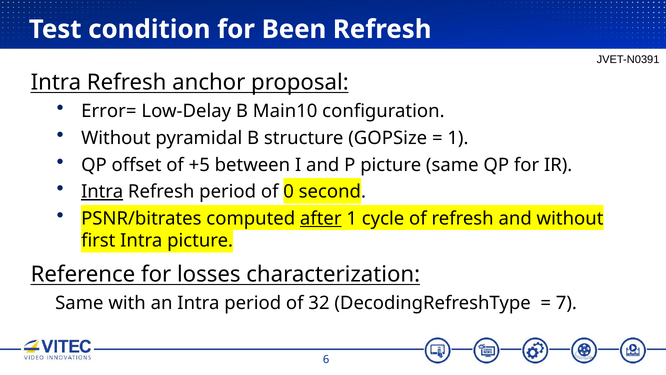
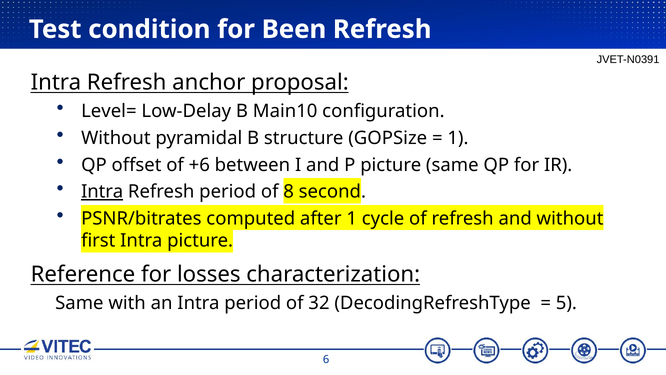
Error=: Error= -> Level= (109, 111)
+5: +5 -> +6 (199, 165)
0: 0 -> 8 (289, 192)
after underline: present -> none (321, 218)
7: 7 -> 5 (566, 303)
